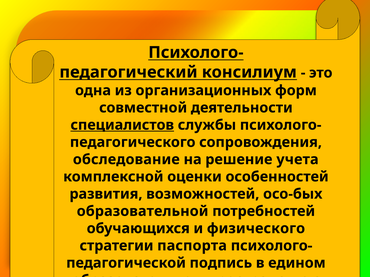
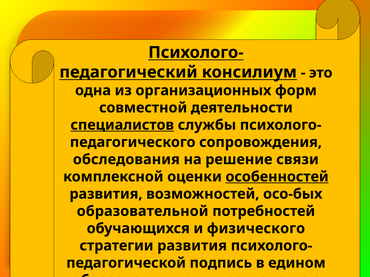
обследование: обследование -> обследования (126, 160)
учета: учета -> связи (297, 160)
особенностей underline: none -> present (277, 177)
стратегии паспорта: паспорта -> развития (192, 246)
